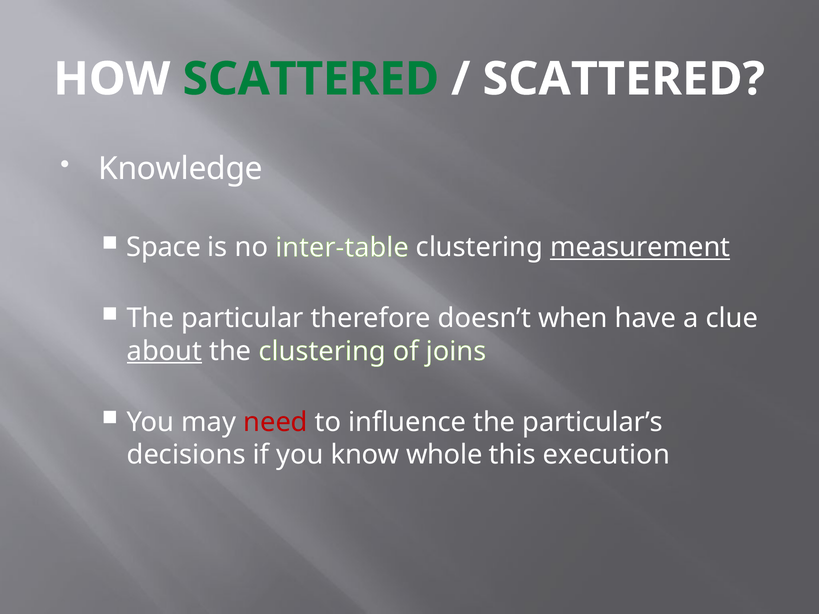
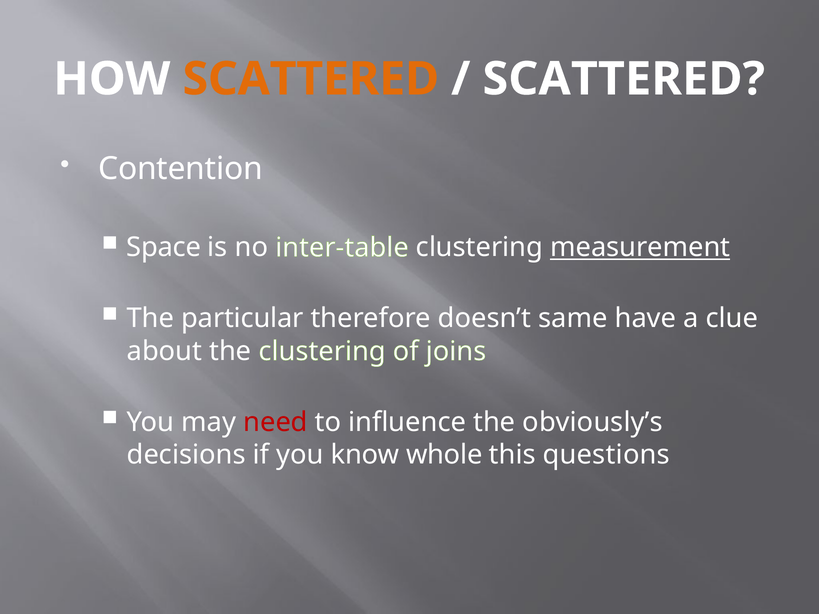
SCATTERED colour: green -> orange (311, 79)
Knowledge: Knowledge -> Contention (180, 169)
when: when -> same (573, 319)
about underline: present -> none (164, 351)
particular’s: particular’s -> obviously’s (593, 422)
execution: execution -> questions (606, 455)
